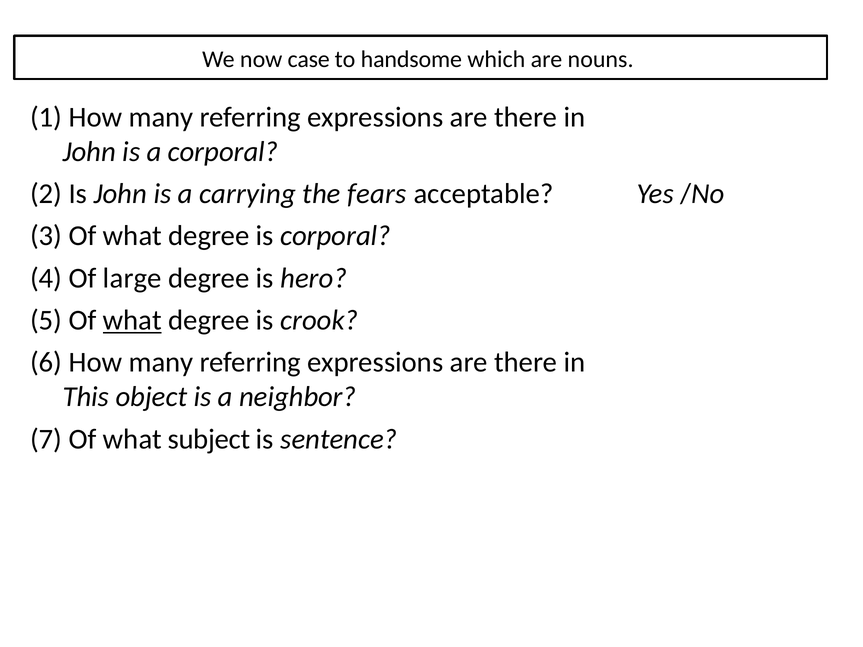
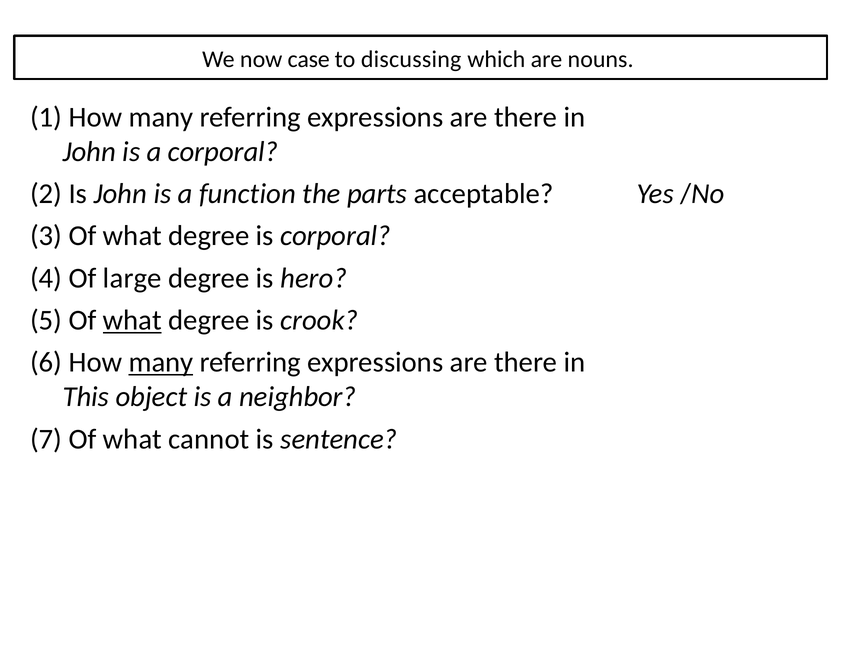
handsome: handsome -> discussing (411, 59)
carrying: carrying -> function (247, 194)
fears: fears -> parts (377, 194)
many underline: none -> present (161, 363)
subject: subject -> cannot (209, 439)
